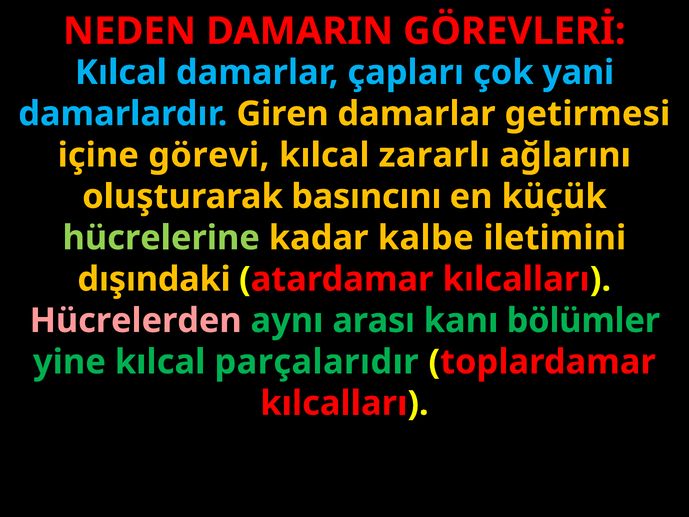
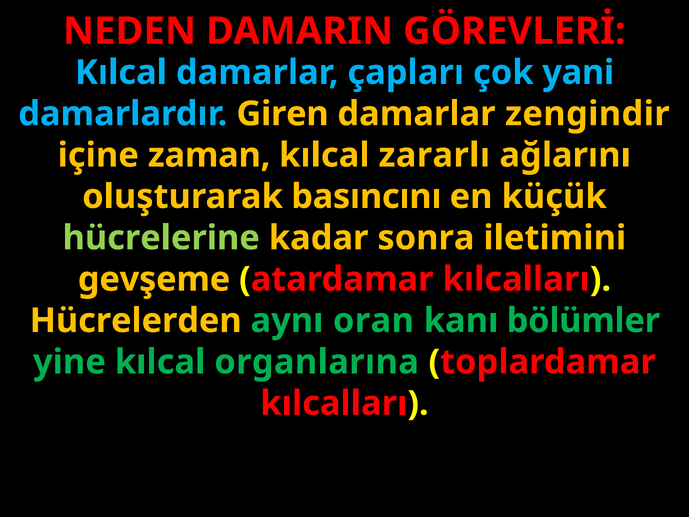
getirmesi: getirmesi -> zengindir (587, 114)
görevi: görevi -> zaman (209, 155)
kalbe: kalbe -> sonra (426, 238)
dışındaki: dışındaki -> gevşeme (154, 279)
Hücrelerden colour: pink -> yellow (136, 321)
arası: arası -> oran (373, 321)
parçalarıdır: parçalarıdır -> organlarına (317, 362)
